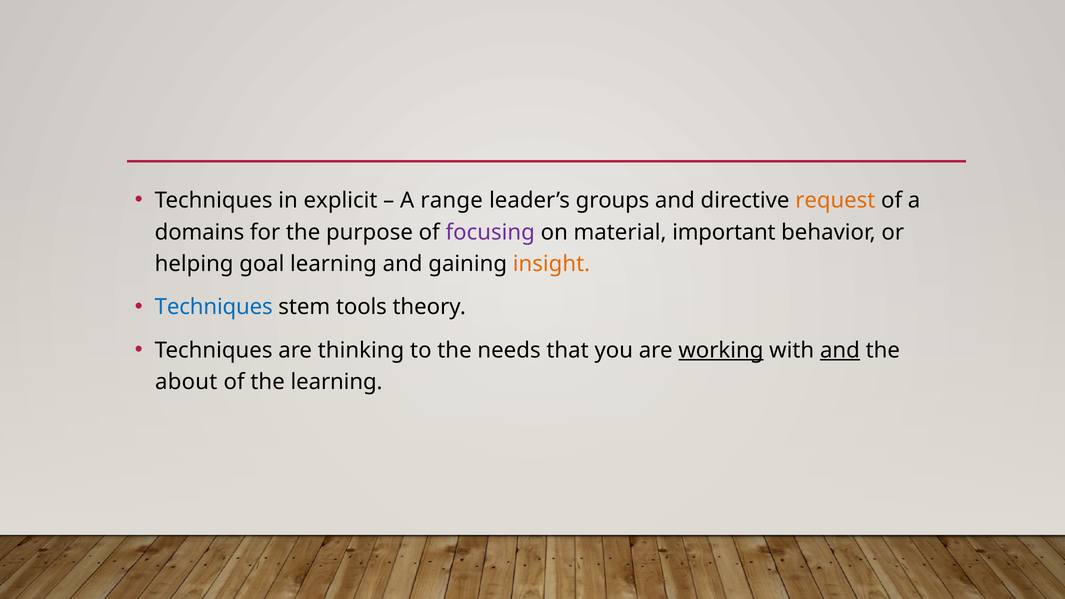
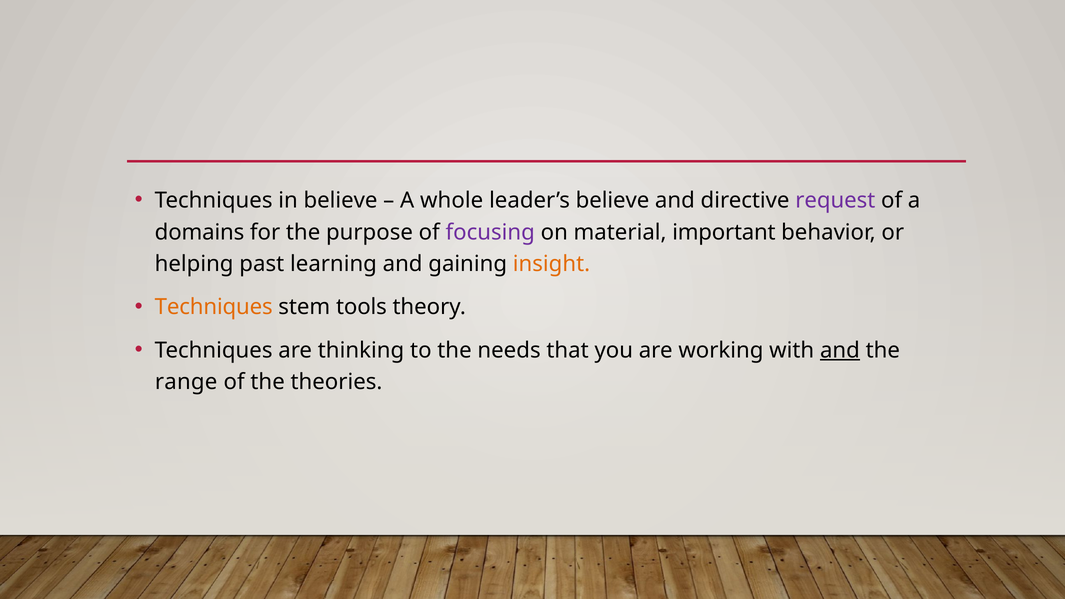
in explicit: explicit -> believe (341, 200)
range: range -> whole (452, 200)
leader’s groups: groups -> believe (613, 200)
request colour: orange -> purple (835, 200)
goal: goal -> past (262, 264)
Techniques colour: blue -> orange (214, 307)
working underline: present -> none (721, 350)
about: about -> range (186, 382)
the learning: learning -> theories (336, 382)
